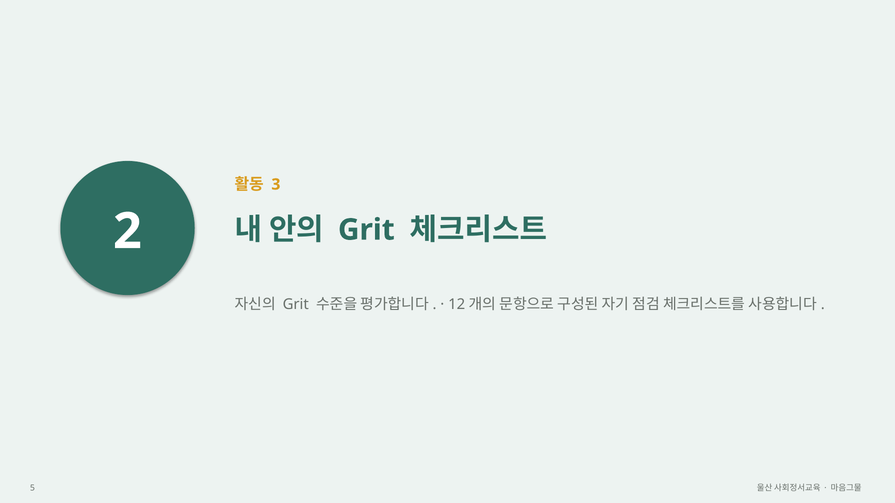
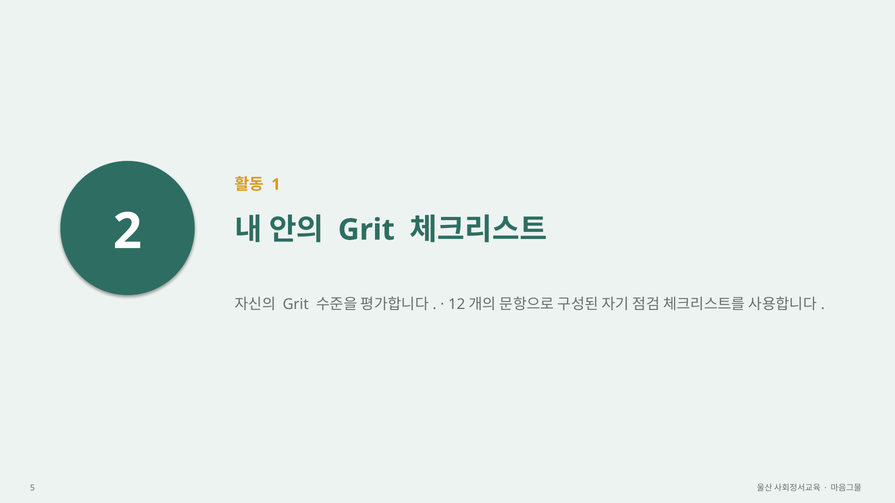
3: 3 -> 1 (276, 185)
